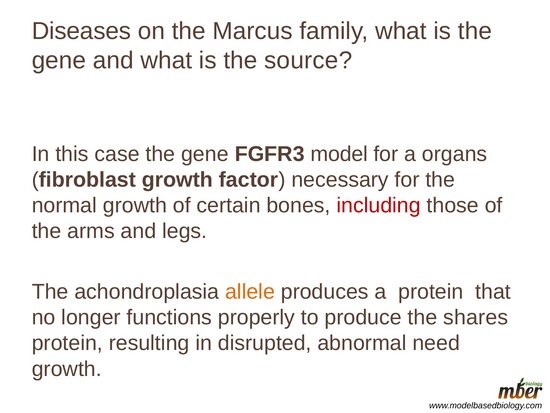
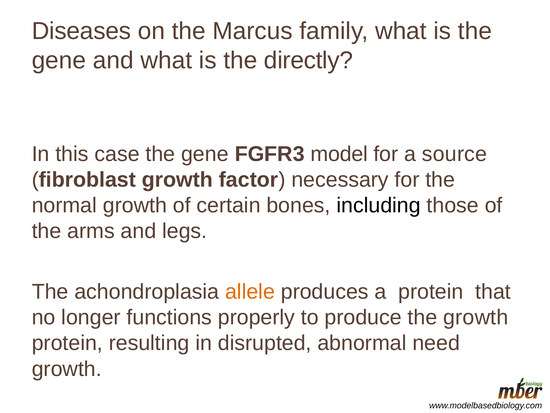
source: source -> directly (309, 60)
organs: organs -> source (455, 154)
including colour: red -> black (379, 205)
the shares: shares -> growth (476, 317)
